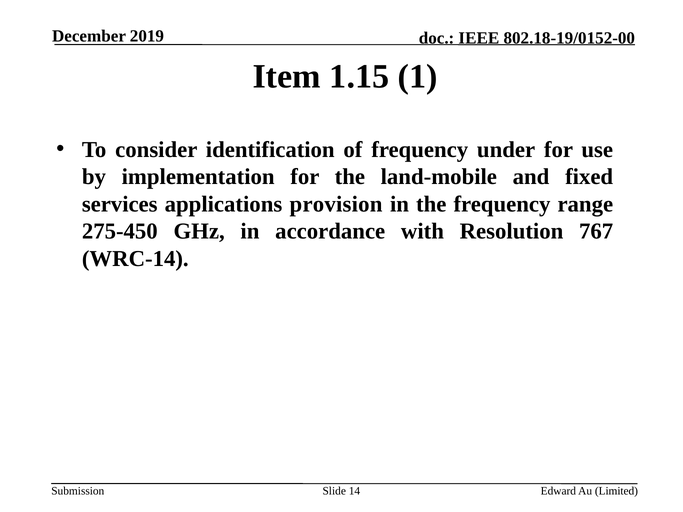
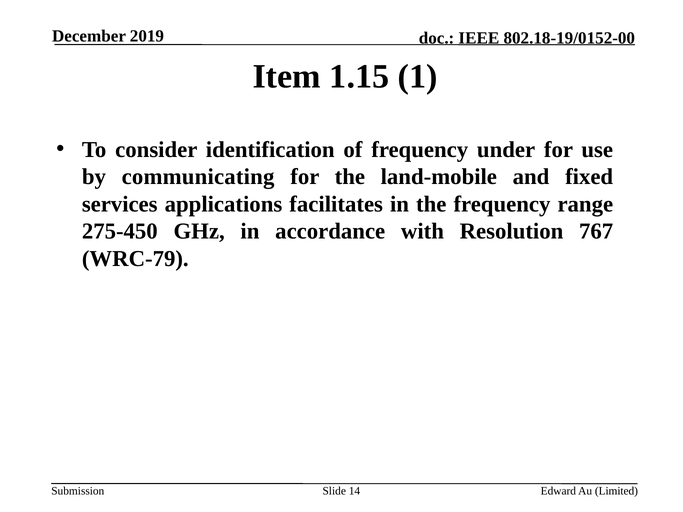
implementation: implementation -> communicating (198, 177)
provision: provision -> facilitates (336, 204)
WRC-14: WRC-14 -> WRC-79 (135, 259)
